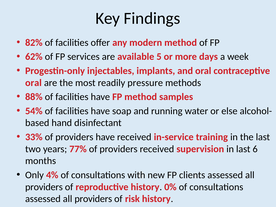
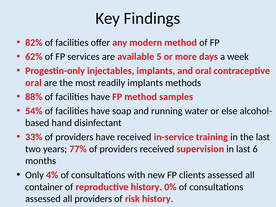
readily pressure: pressure -> implants (145, 83)
providers: providers -> container (44, 187)
